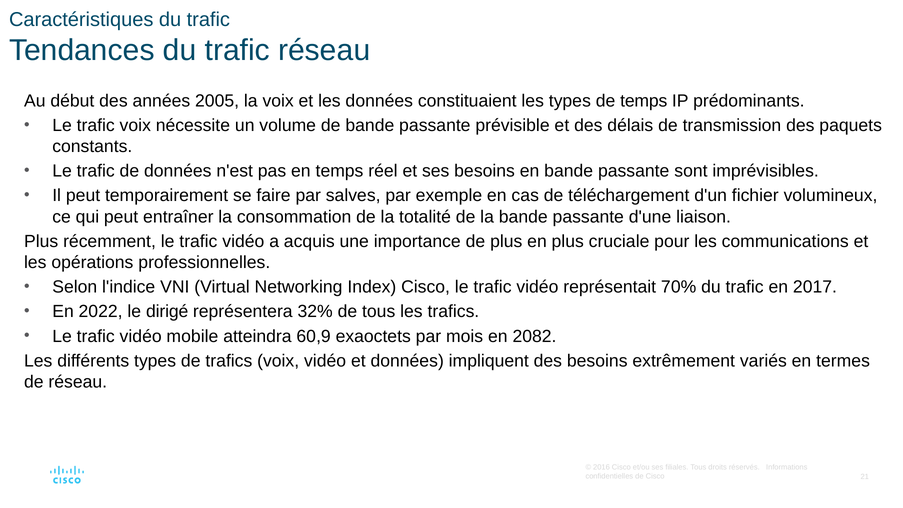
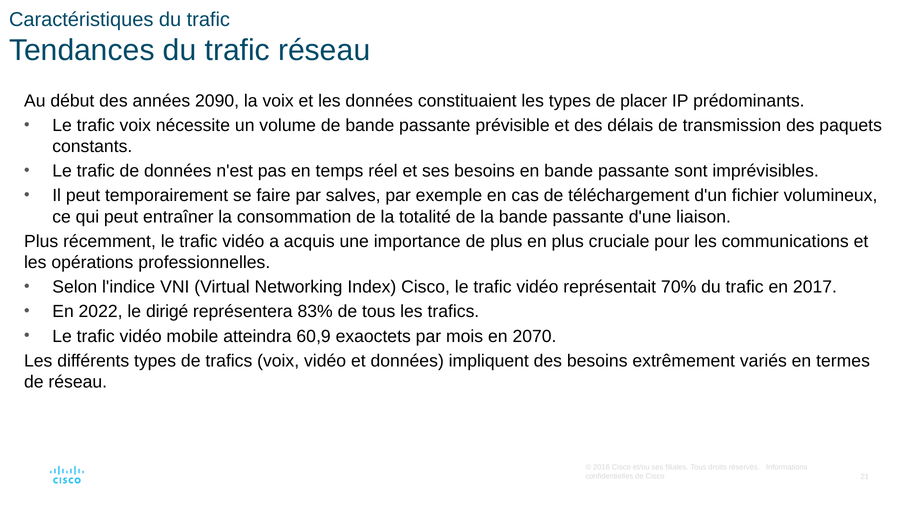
2005: 2005 -> 2090 (217, 101)
de temps: temps -> placer (644, 101)
32%: 32% -> 83% (315, 312)
2082: 2082 -> 2070 (534, 336)
